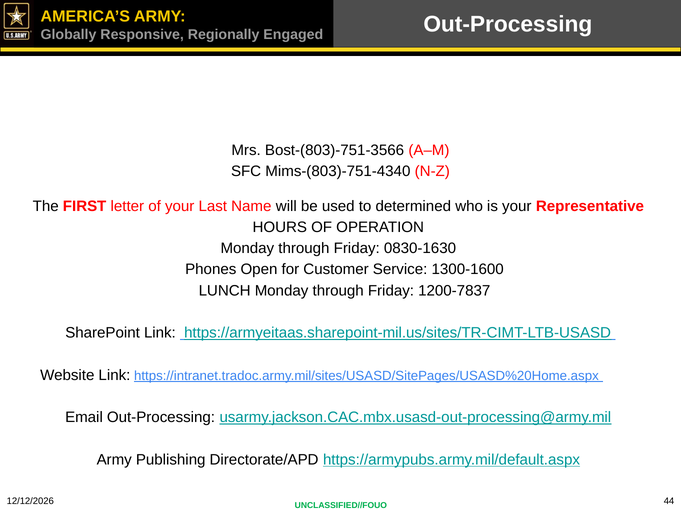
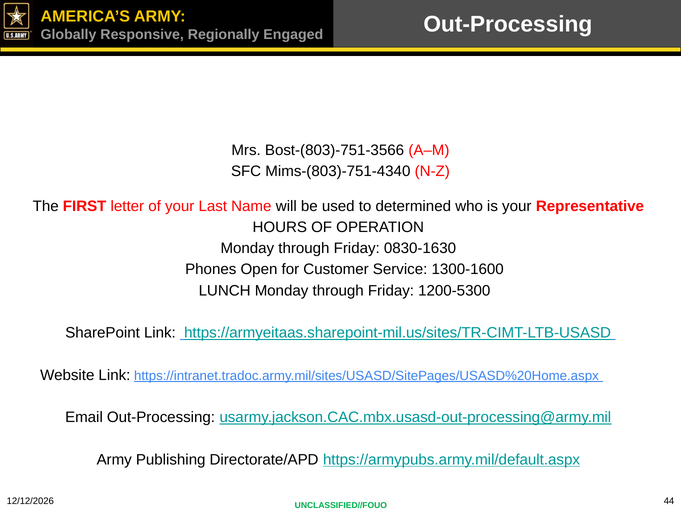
1200-7837: 1200-7837 -> 1200-5300 (454, 291)
